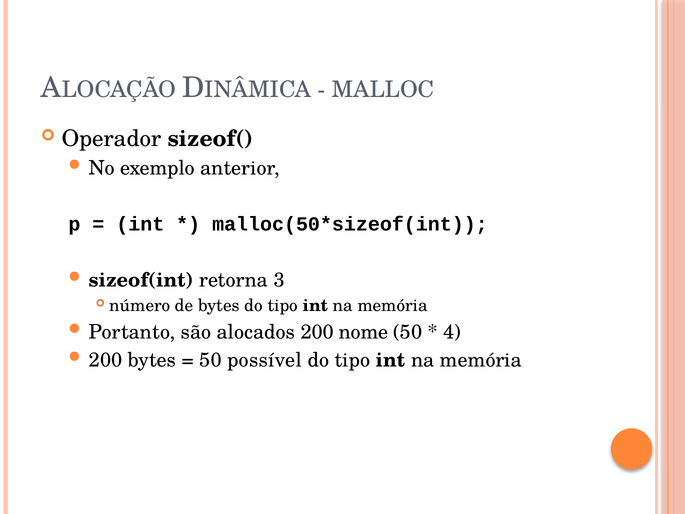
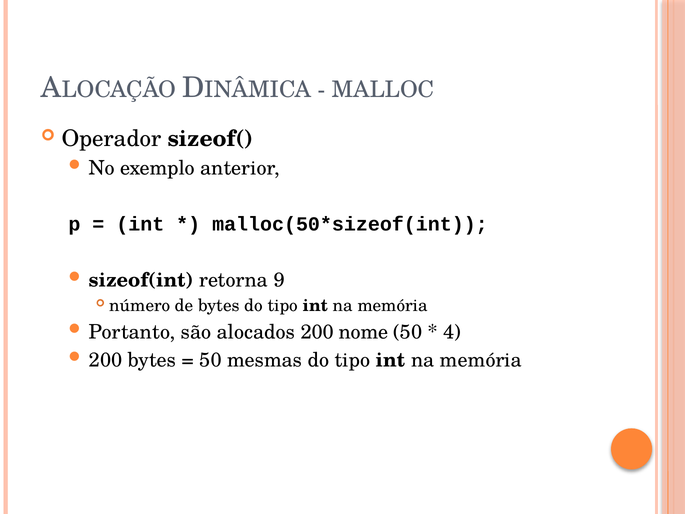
3: 3 -> 9 (279, 280)
possível: possível -> mesmas (265, 360)
